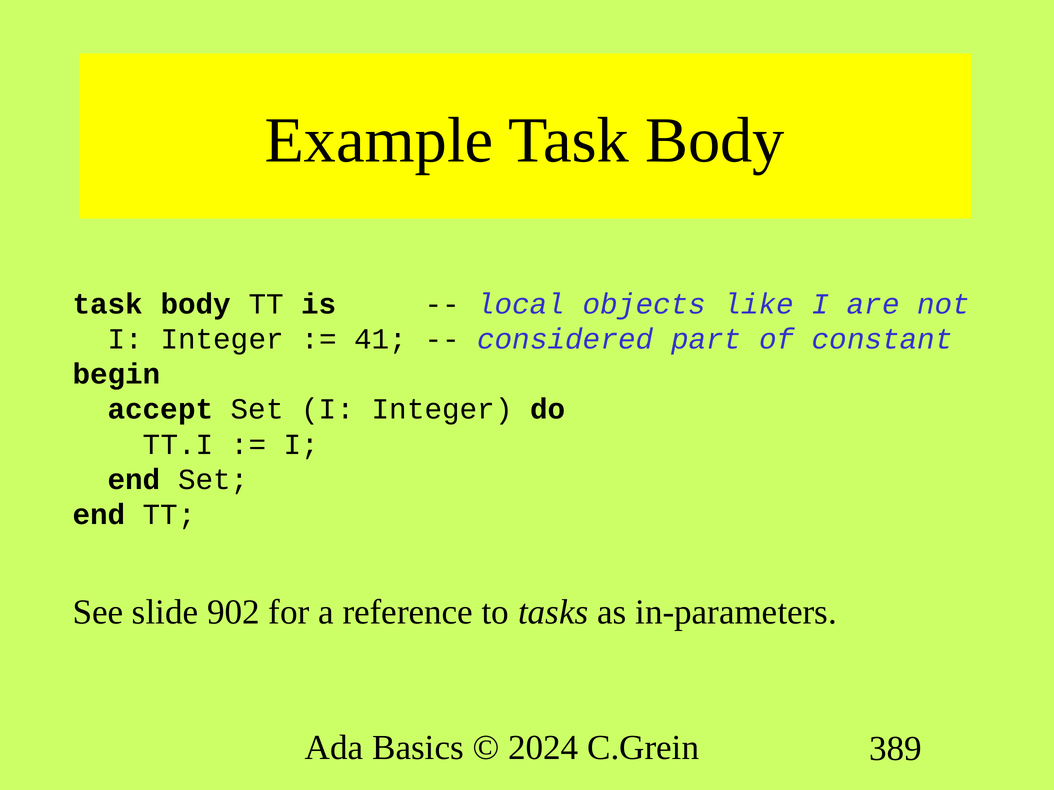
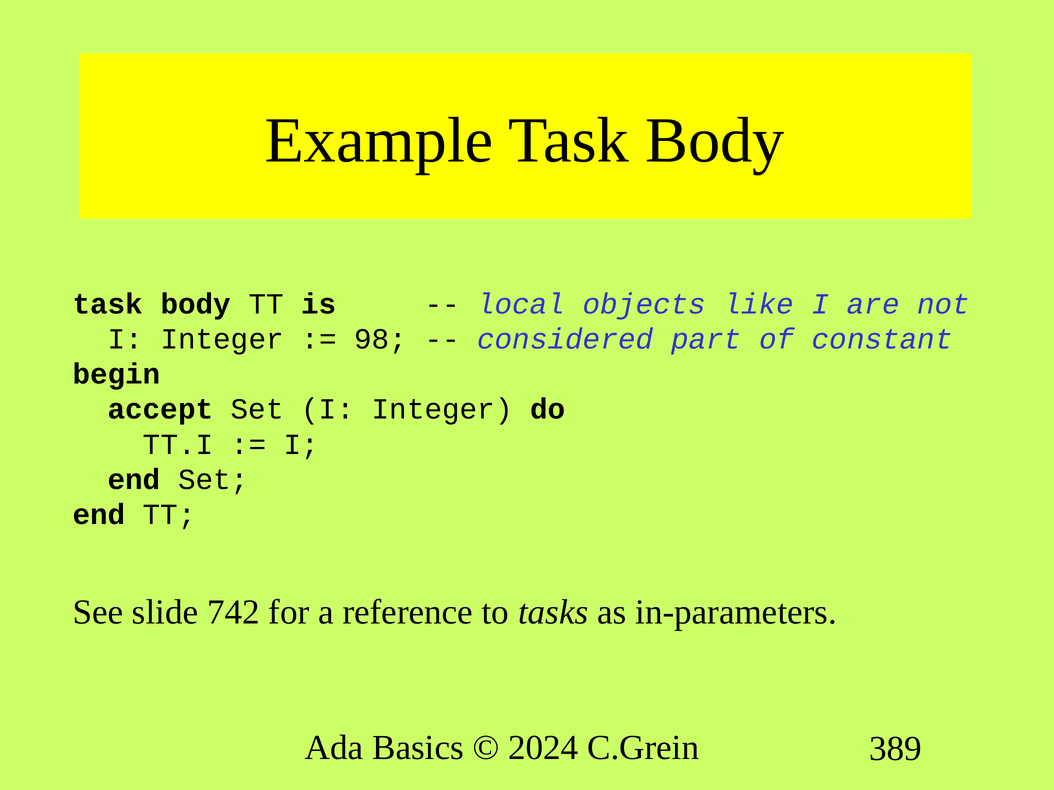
41: 41 -> 98 (381, 339)
902: 902 -> 742 (233, 613)
